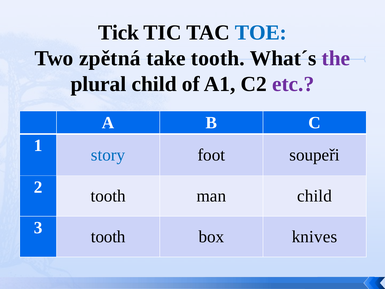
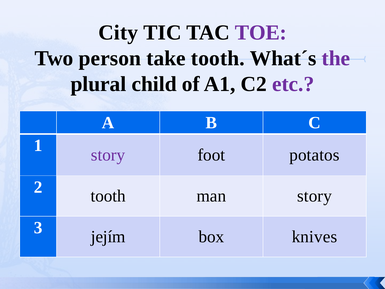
Tick: Tick -> City (118, 33)
TOE colour: blue -> purple (261, 33)
zpětná: zpětná -> person (110, 58)
story colour: blue -> purple (108, 155)
soupeři: soupeři -> potatos (314, 155)
man child: child -> story (314, 196)
tooth: tooth -> jejím (108, 237)
